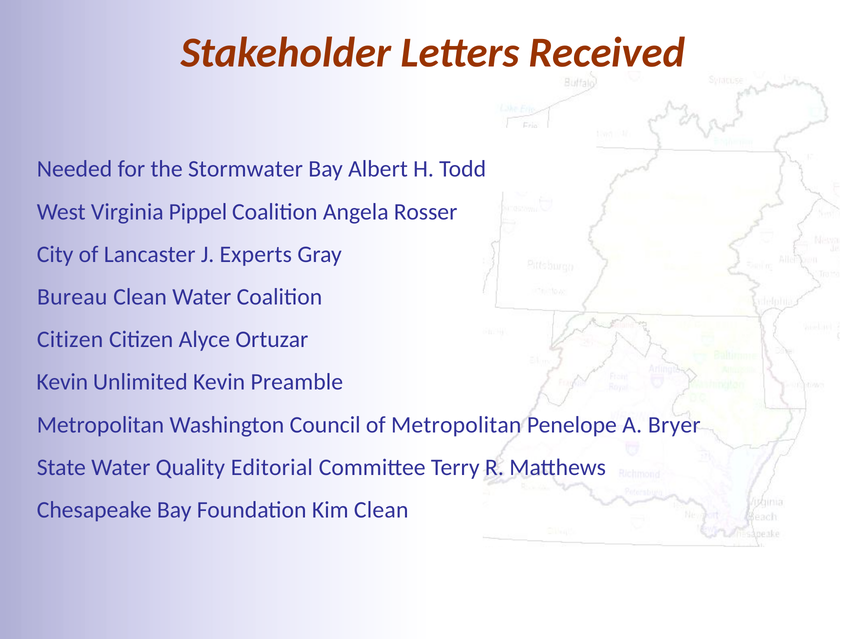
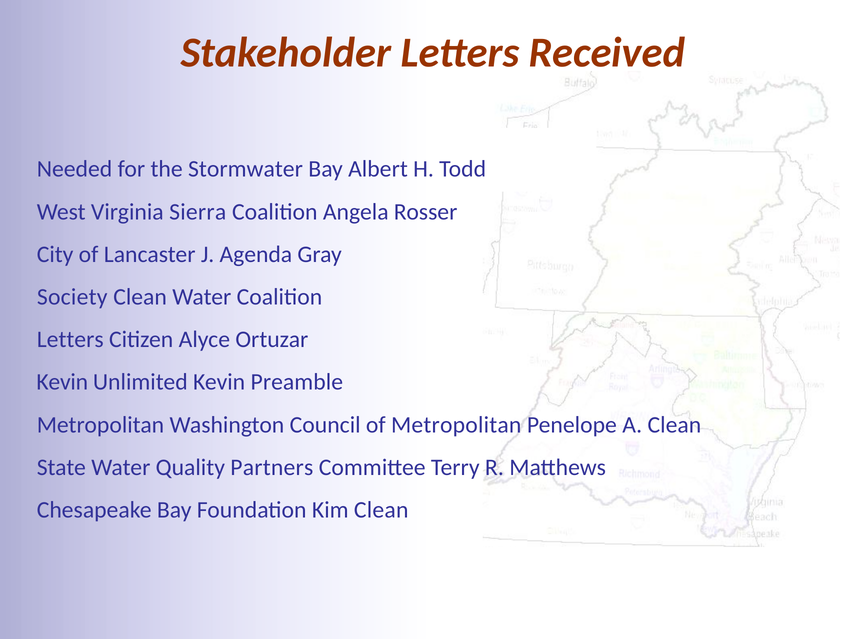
Pippel: Pippel -> Sierra (198, 212)
Experts: Experts -> Agenda (256, 254)
Bureau: Bureau -> Society (72, 297)
Citizen: Citizen -> Letters (70, 340)
A Bryer: Bryer -> Clean (674, 425)
Editorial: Editorial -> Partners (272, 467)
